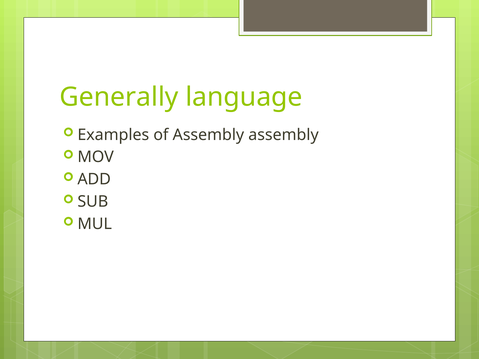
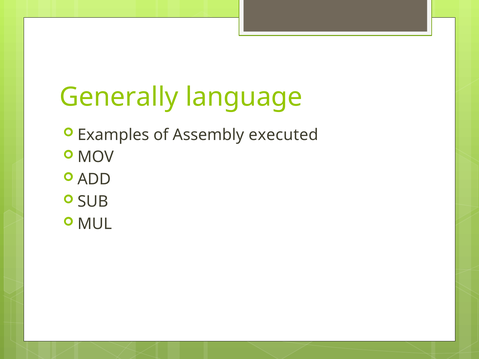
Assembly assembly: assembly -> executed (283, 135)
